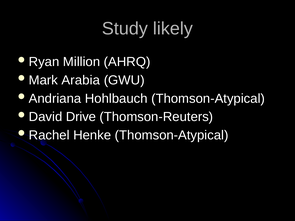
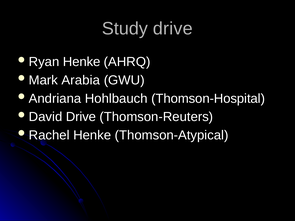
Study likely: likely -> drive (173, 29)
Million: Million -> Henke (82, 62)
Hohlbauch Thomson-Atypical: Thomson-Atypical -> Thomson-Hospital (208, 99)
